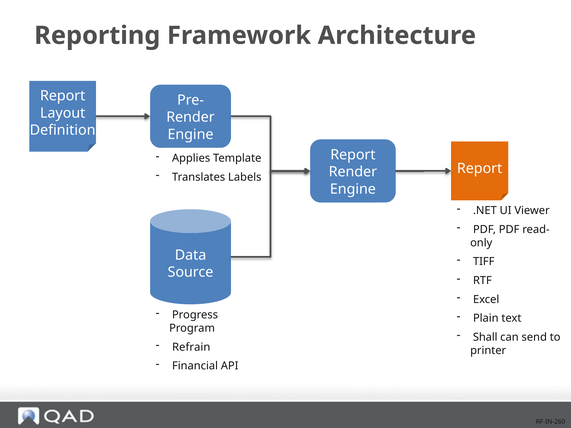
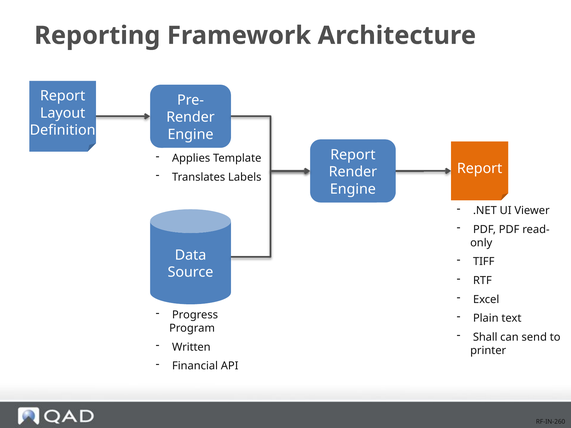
Refrain: Refrain -> Written (191, 347)
